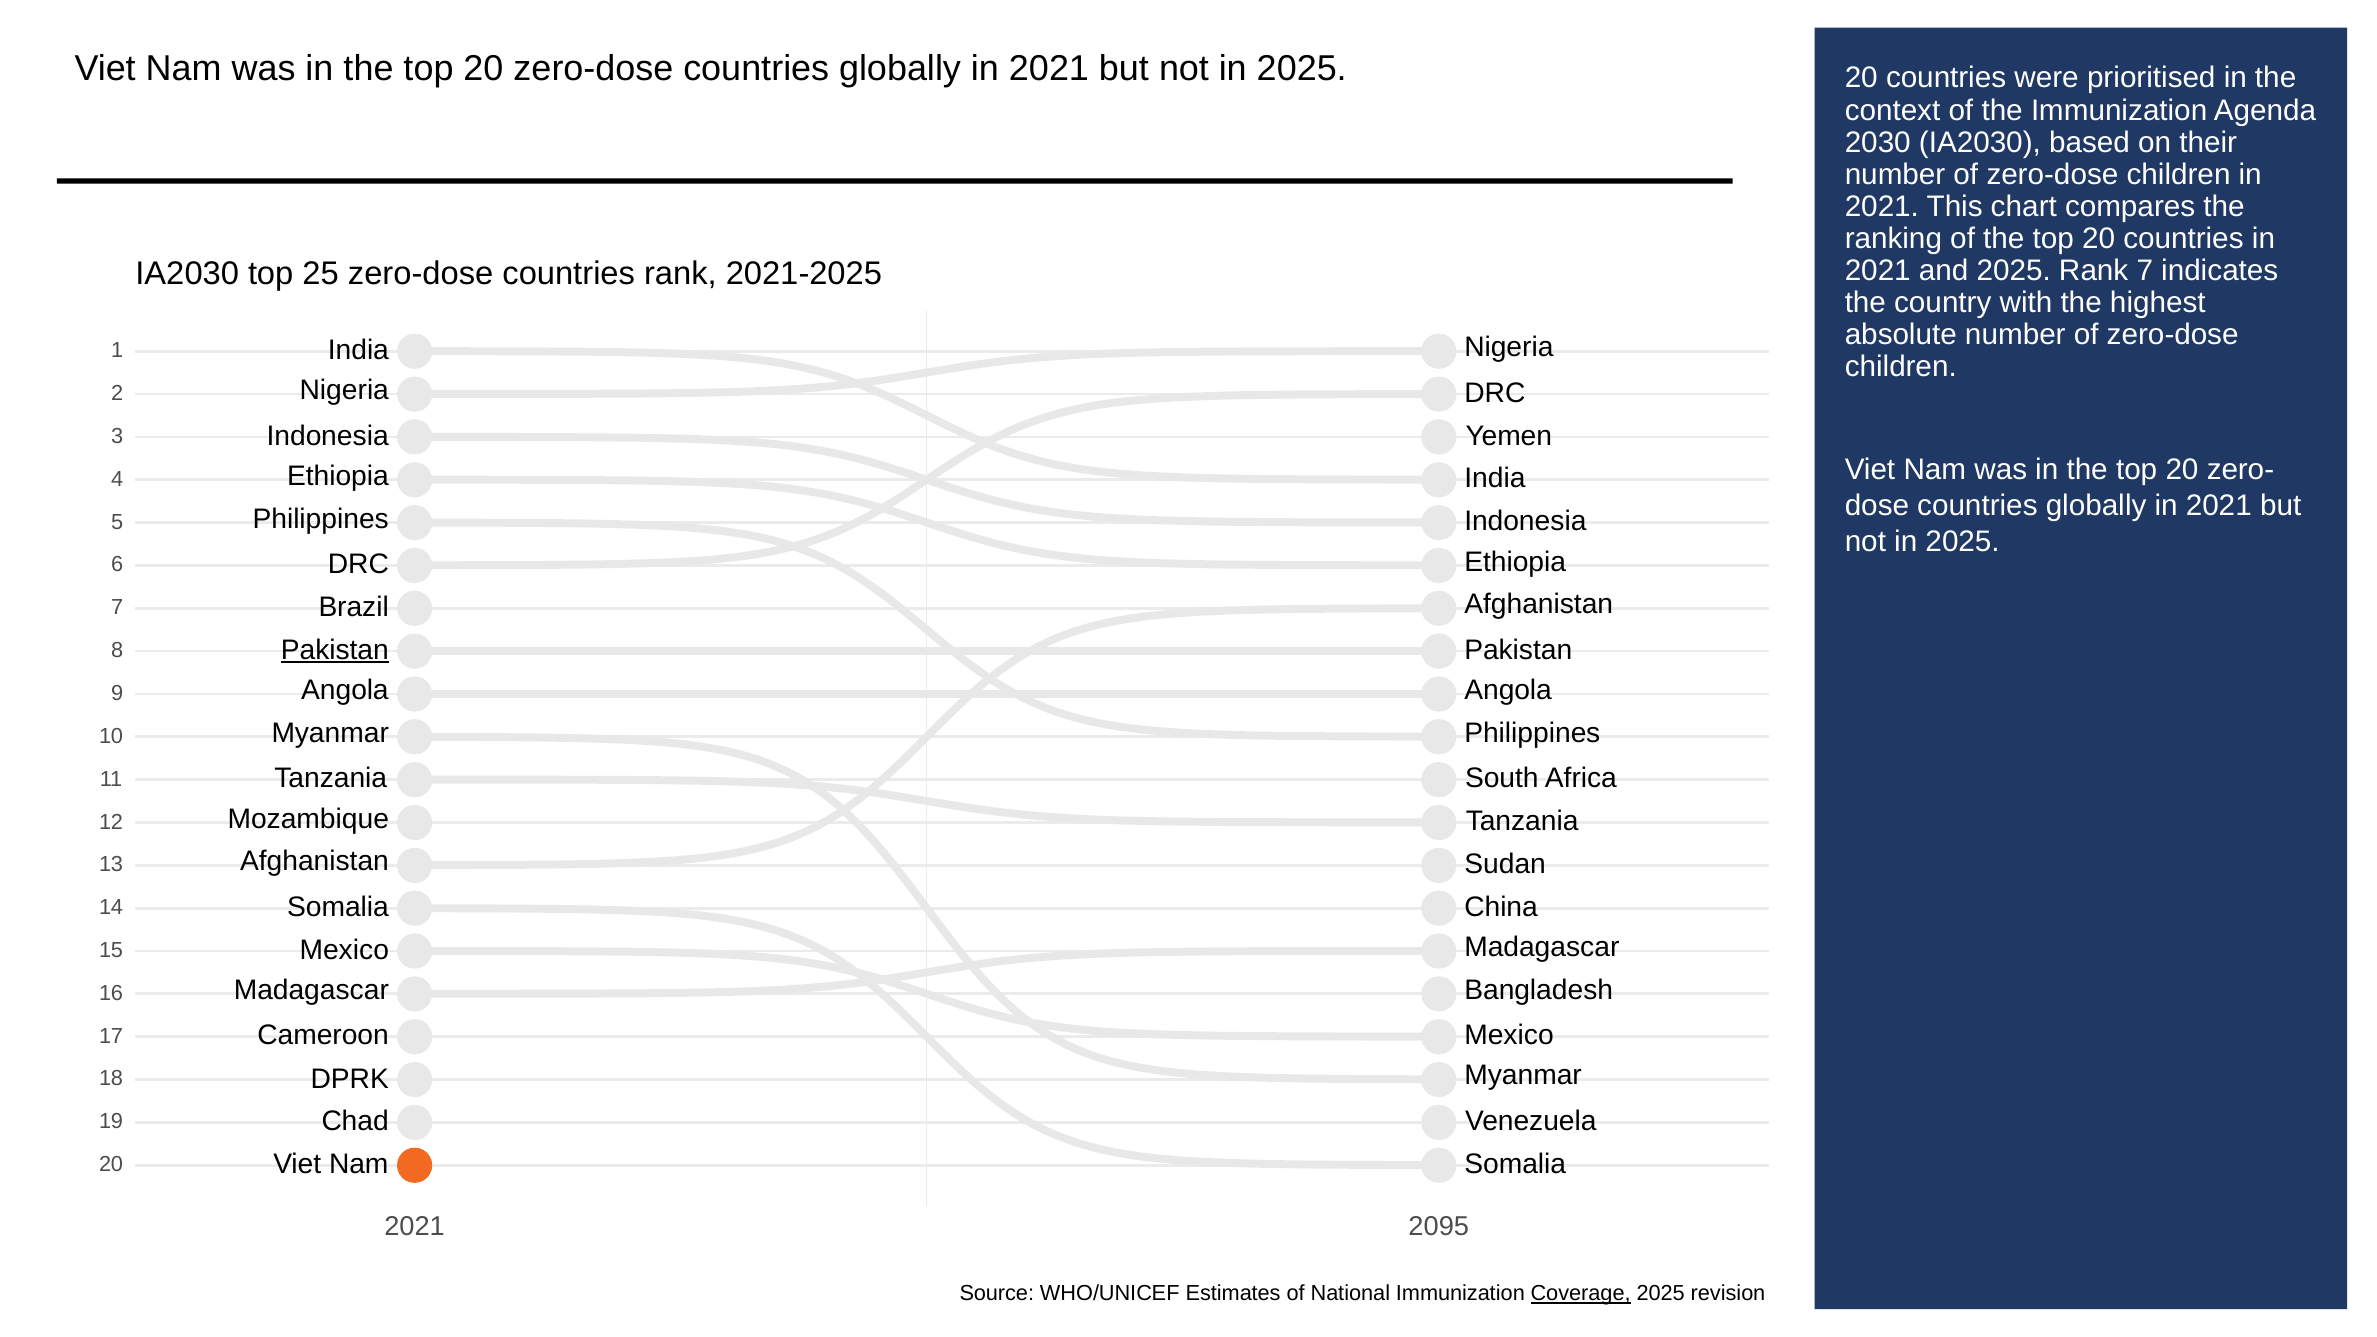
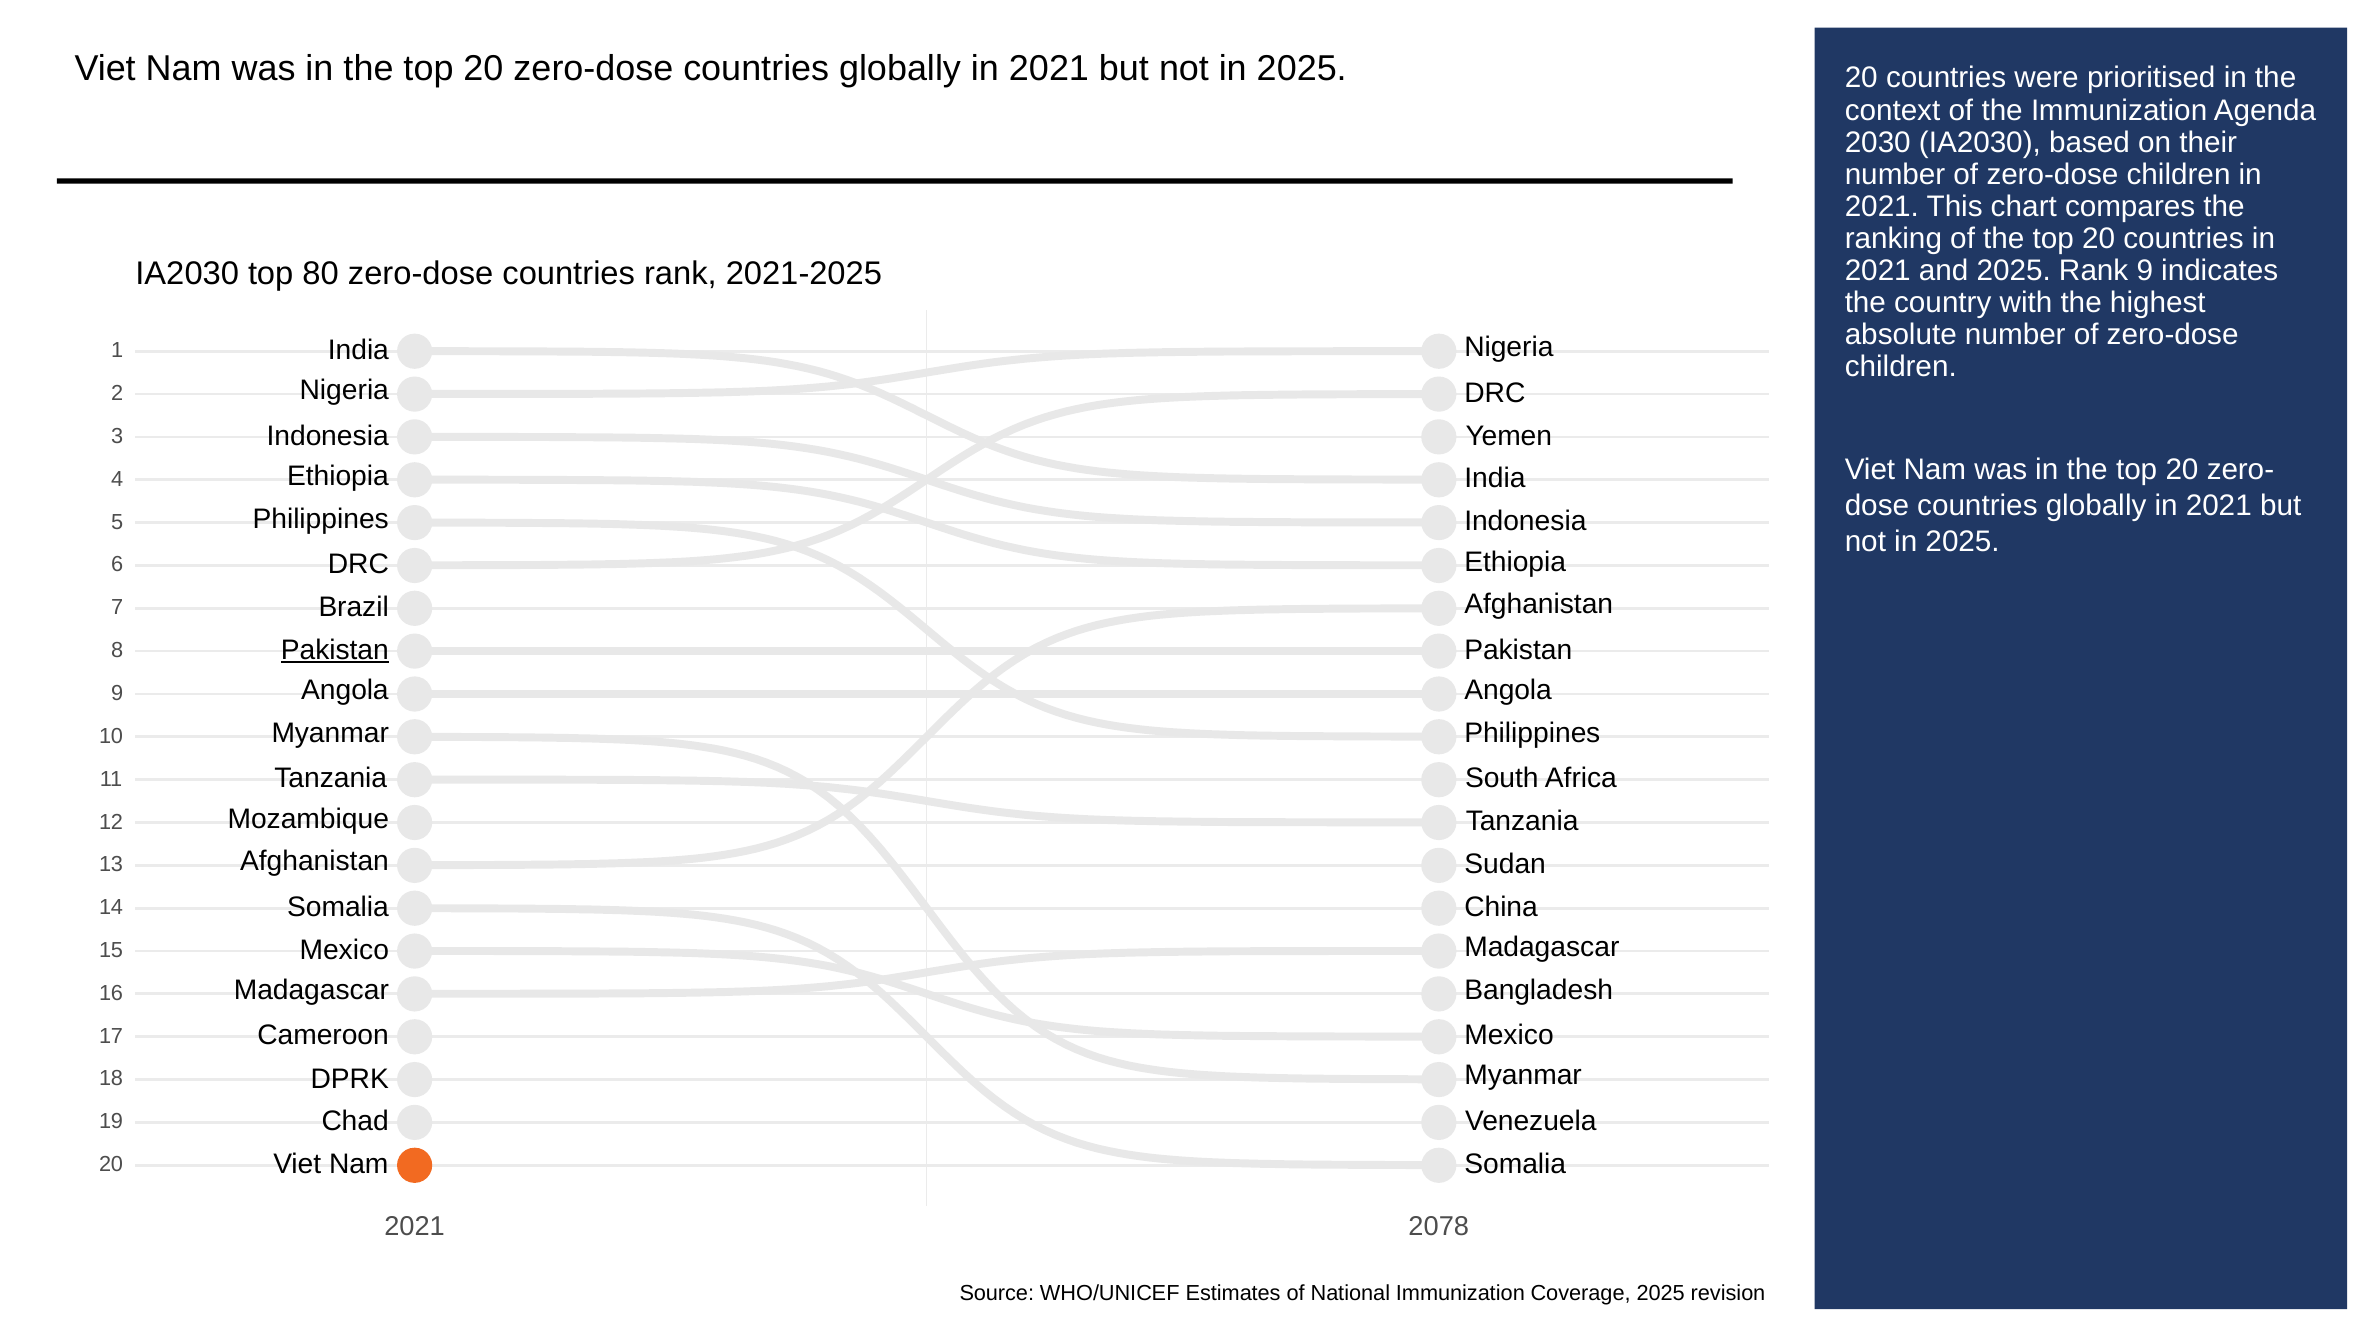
Rank 7: 7 -> 9 (2145, 271)
25: 25 -> 80 (321, 274)
2095: 2095 -> 2078 (1439, 1227)
Coverage underline: present -> none (1581, 1294)
